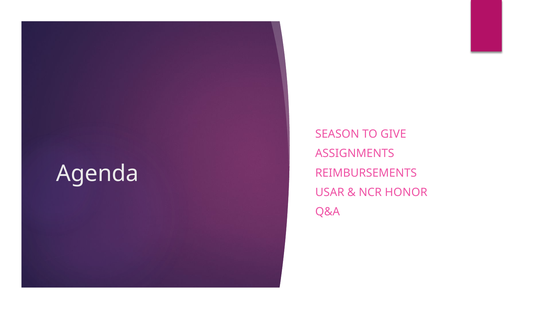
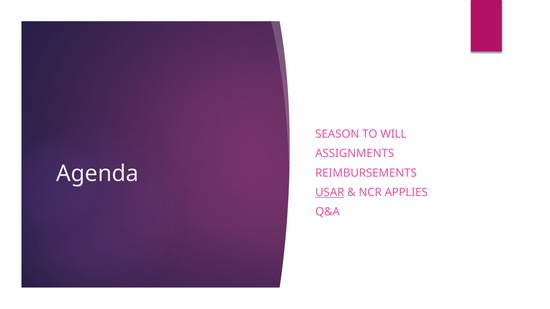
GIVE: GIVE -> WILL (394, 134)
USAR underline: none -> present (330, 193)
HONOR: HONOR -> APPLIES (406, 193)
